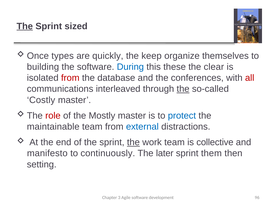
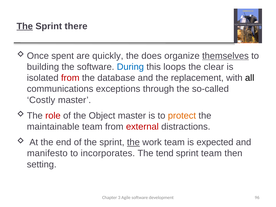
sized: sized -> there (76, 26)
types: types -> spent (63, 56)
keep: keep -> does (152, 56)
themselves underline: none -> present (225, 56)
these: these -> loops (175, 67)
conferences: conferences -> replacement (197, 78)
all colour: red -> black (250, 78)
interleaved: interleaved -> exceptions (118, 89)
the underline: present -> none (183, 89)
Mostly: Mostly -> Object (102, 116)
protect colour: blue -> orange (182, 116)
external colour: blue -> red (142, 127)
collective: collective -> expected (215, 142)
continuously: continuously -> incorporates (108, 153)
later: later -> tend (165, 153)
sprint them: them -> team (211, 153)
